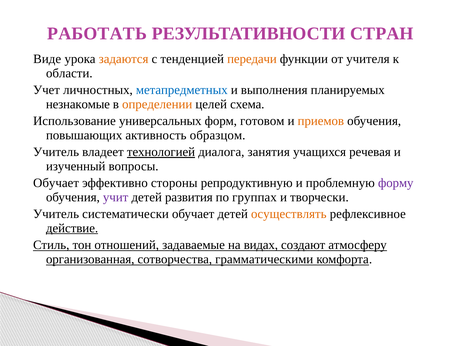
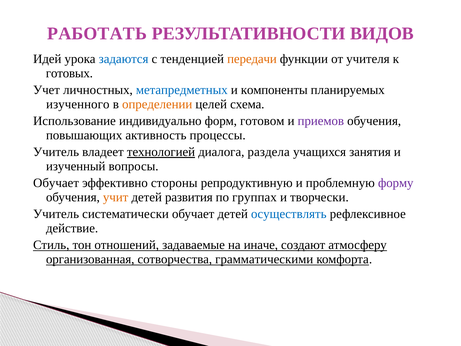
СТРАН: СТРАН -> ВИДОВ (382, 34)
Виде: Виде -> Идей (47, 59)
задаются colour: orange -> blue (124, 59)
области: области -> готовых (69, 73)
выполнения: выполнения -> компоненты (274, 90)
незнакомые: незнакомые -> изученного (78, 104)
универсальных: универсальных -> индивидуально (160, 121)
приемов colour: orange -> purple (321, 121)
образцом: образцом -> процессы (218, 135)
занятия: занятия -> раздела (269, 152)
речевая: речевая -> занятия (370, 152)
учит colour: purple -> orange (116, 197)
осуществлять colour: orange -> blue (289, 214)
действие underline: present -> none (72, 228)
видах: видах -> иначе (261, 245)
